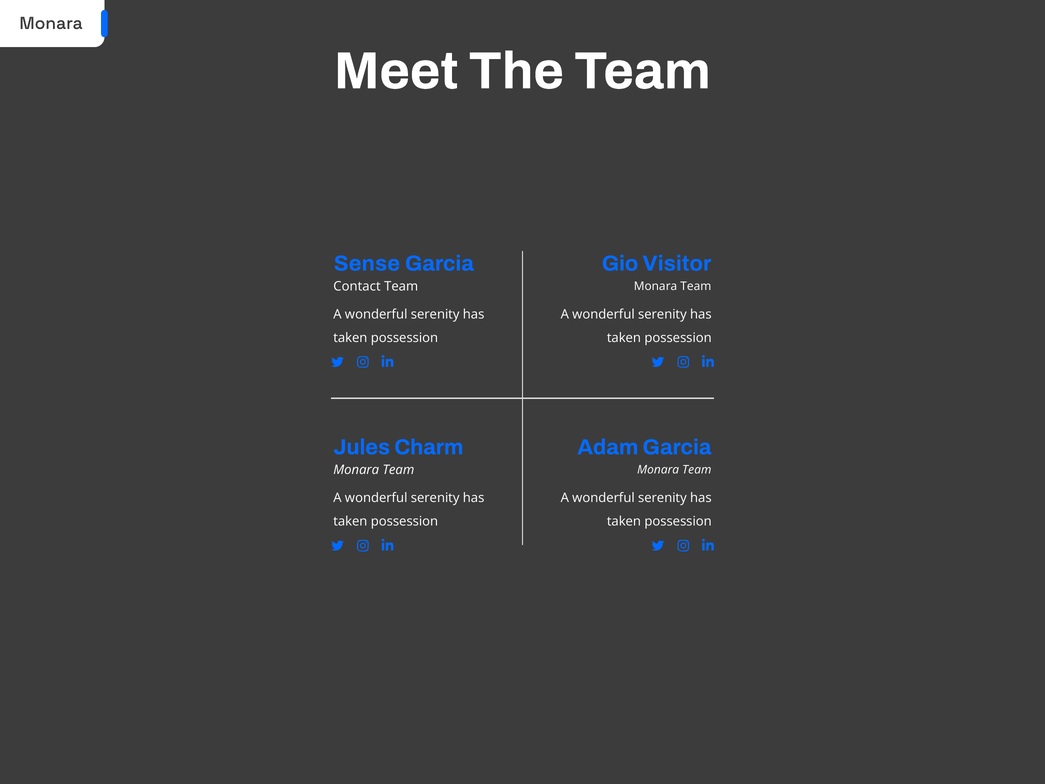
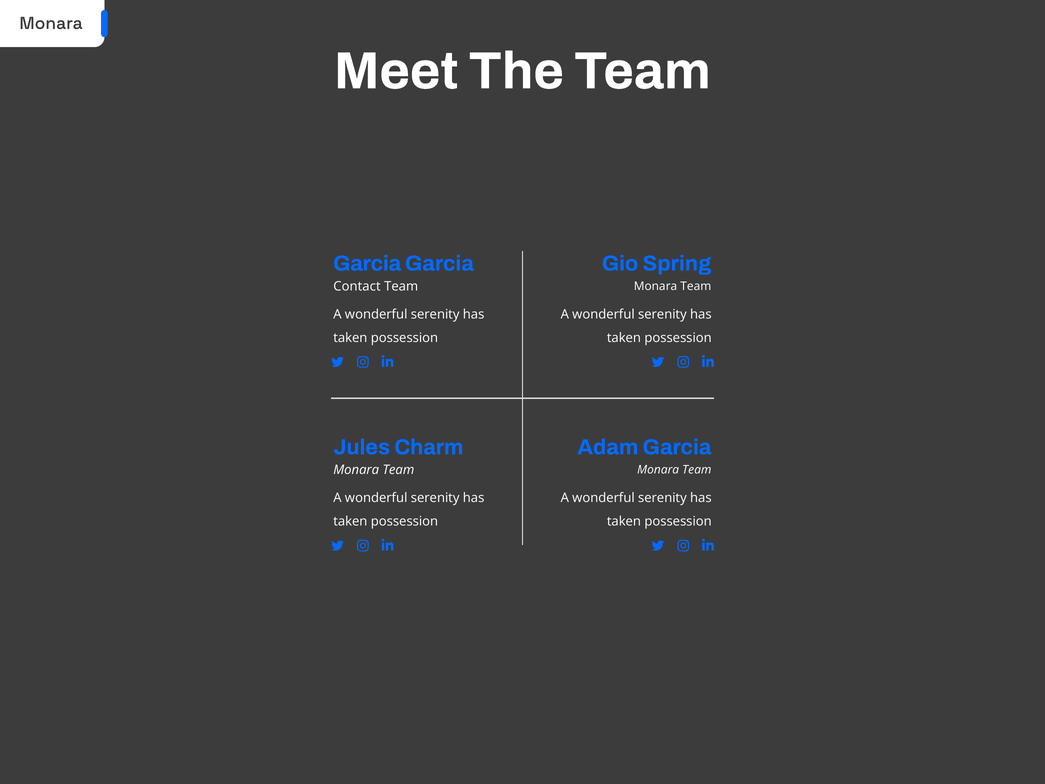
Sense: Sense -> Garcia (367, 263)
Visitor: Visitor -> Spring (677, 263)
